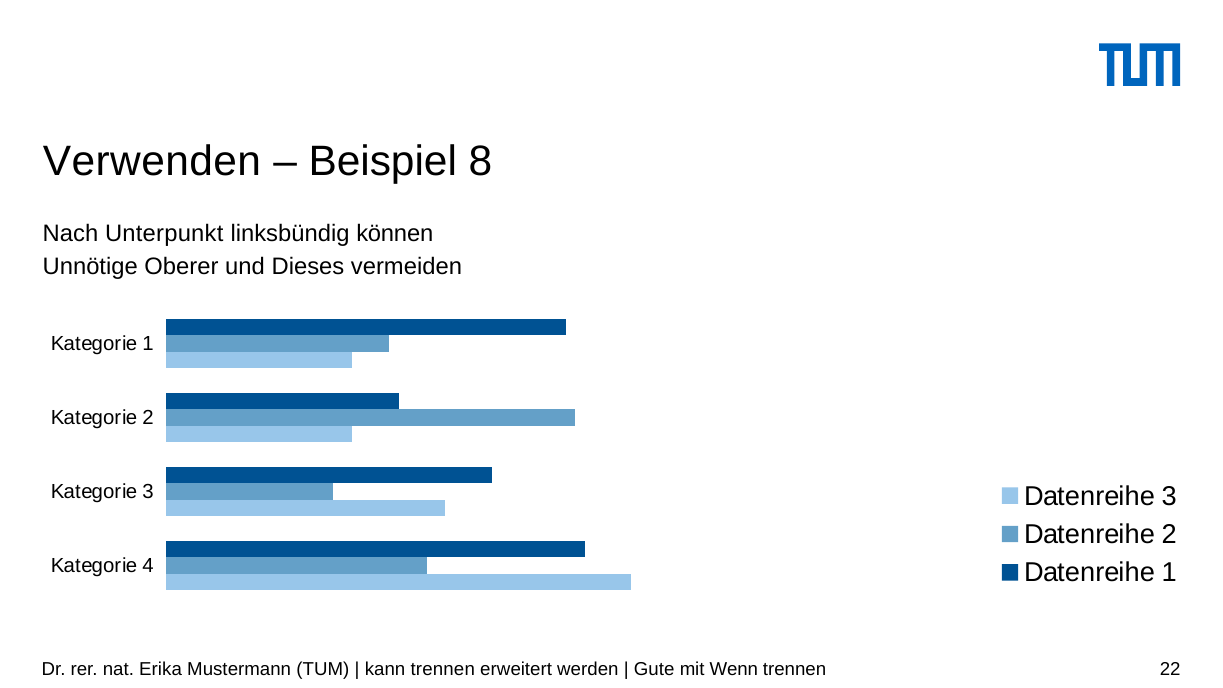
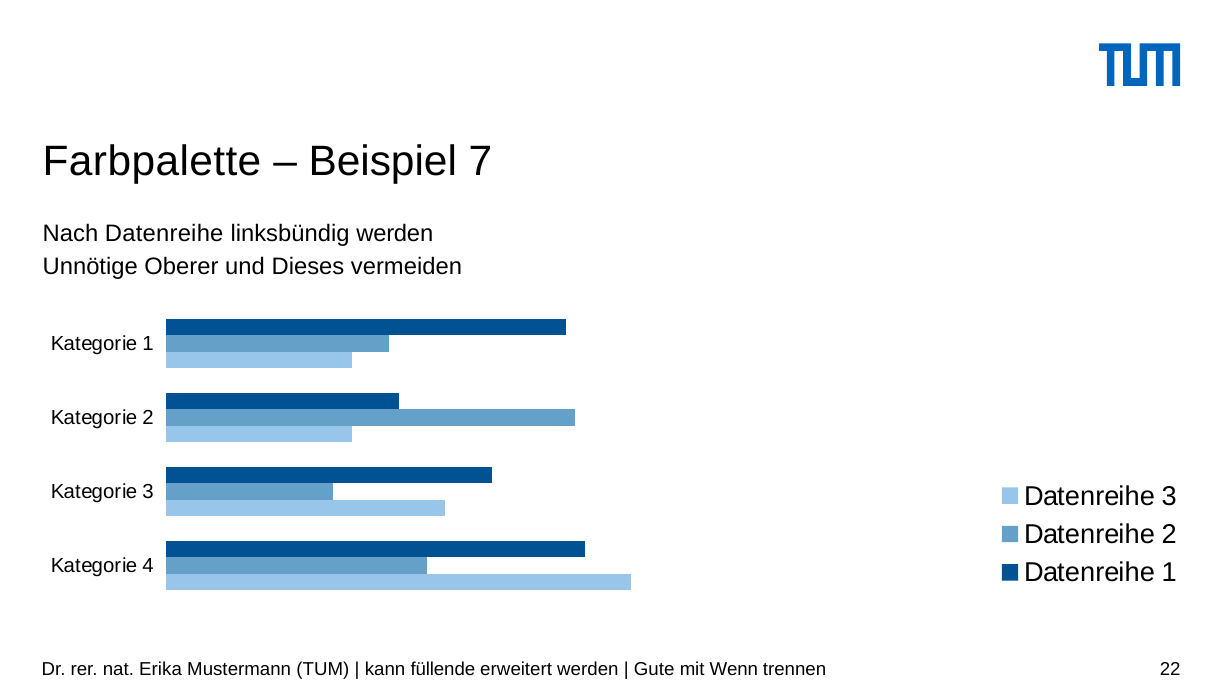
Verwenden: Verwenden -> Farbpalette (152, 162)
8: 8 -> 7 (481, 162)
Nach Unterpunkt: Unterpunkt -> Datenreihe (164, 234)
linksbündig können: können -> werden (395, 234)
kann trennen: trennen -> füllende (443, 669)
